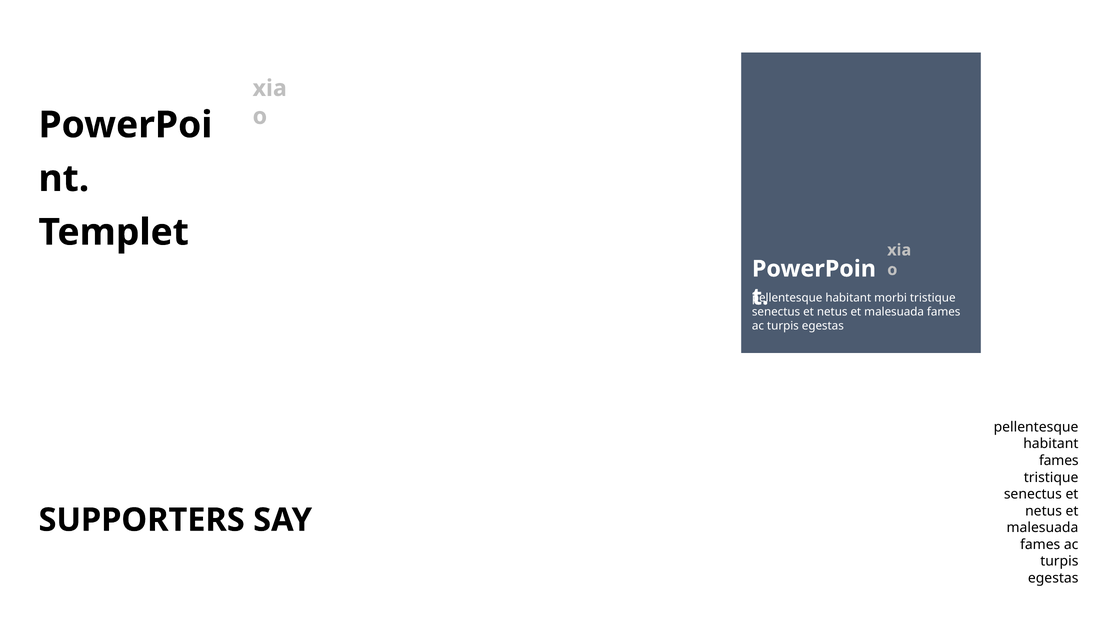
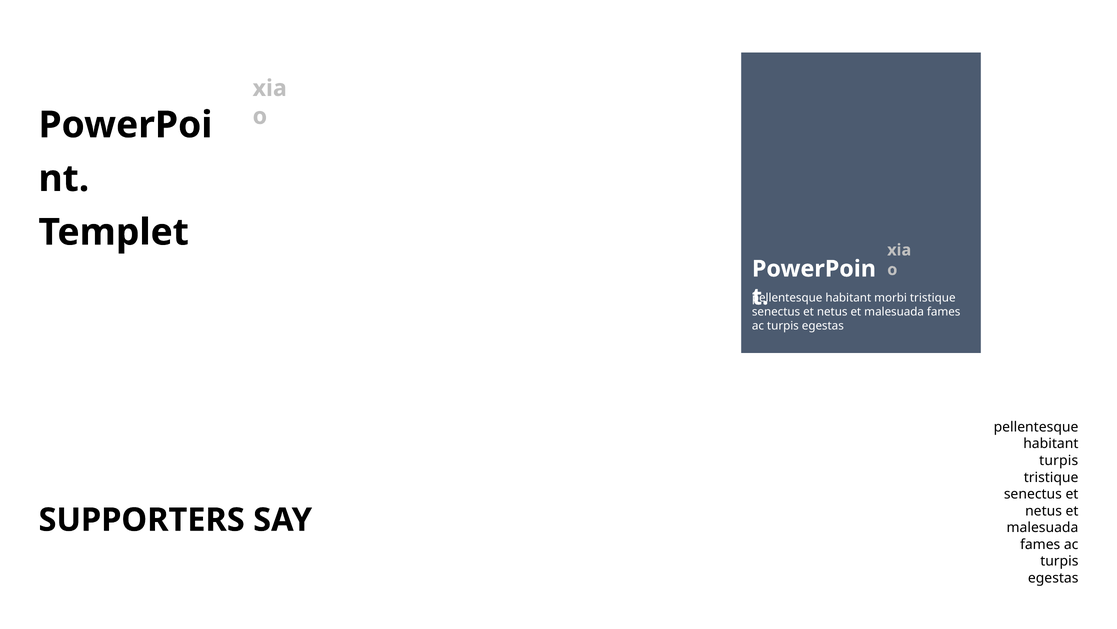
fames: fames -> turpis (1059, 460)
